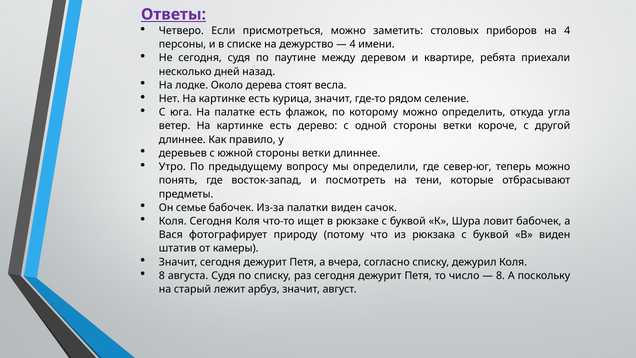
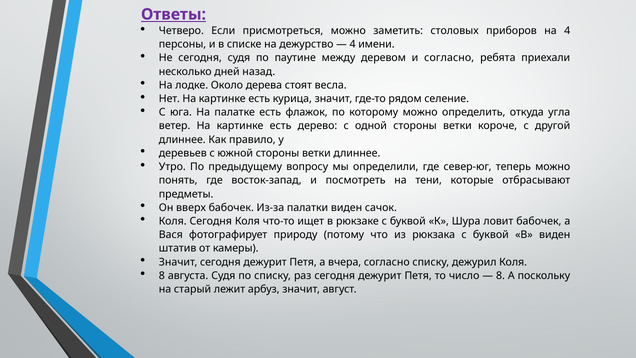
и квартире: квартире -> согласно (449, 58)
семье: семье -> вверх (191, 207)
